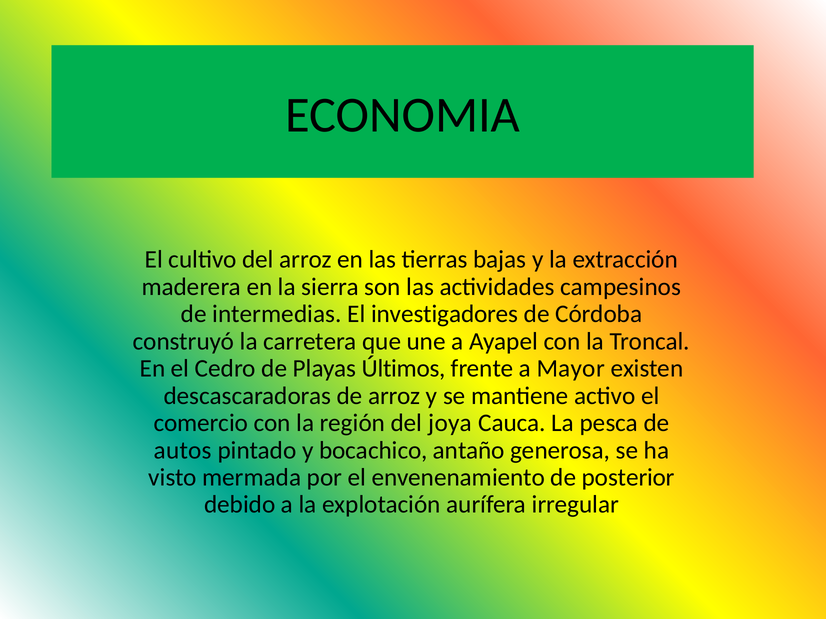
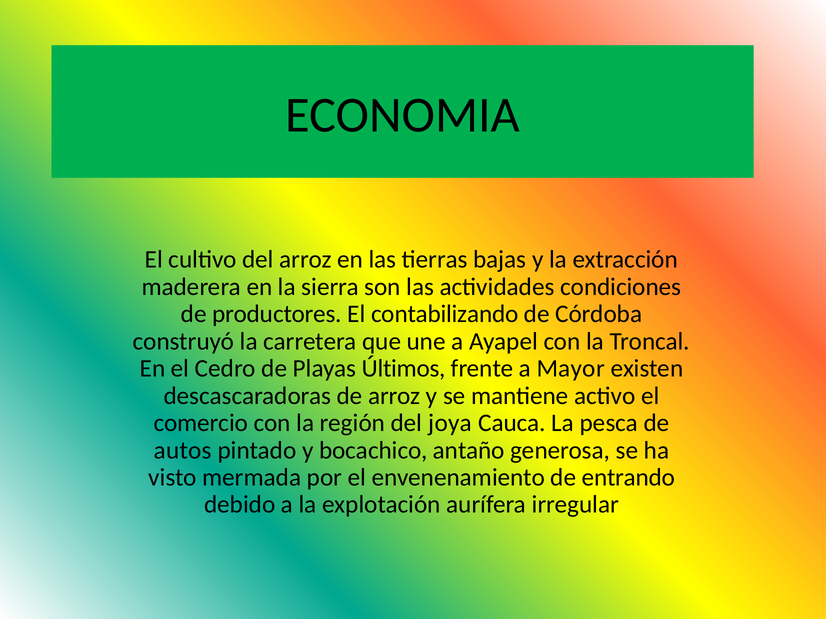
campesinos: campesinos -> condiciones (621, 287)
intermedias: intermedias -> productores (277, 314)
investigadores: investigadores -> contabilizando (445, 314)
posterior: posterior -> entrando (628, 478)
